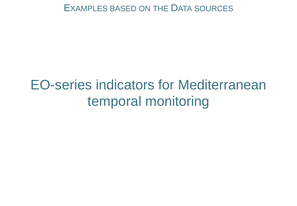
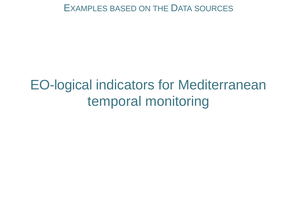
EO-series: EO-series -> EO-logical (61, 85)
